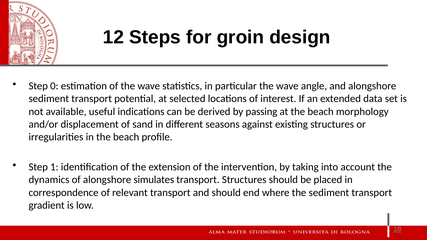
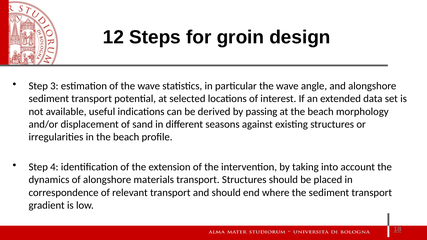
0: 0 -> 3 (54, 86)
1: 1 -> 4 (54, 167)
simulates: simulates -> materials (154, 180)
